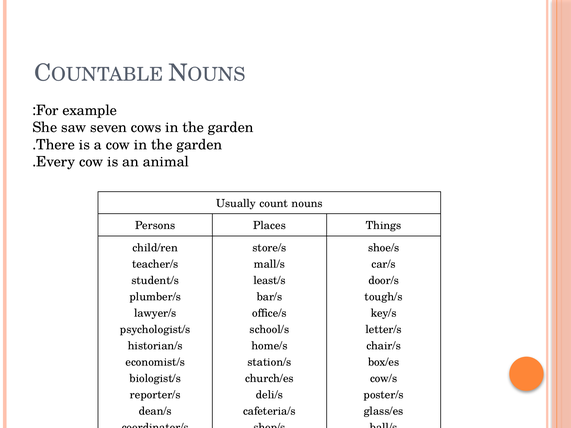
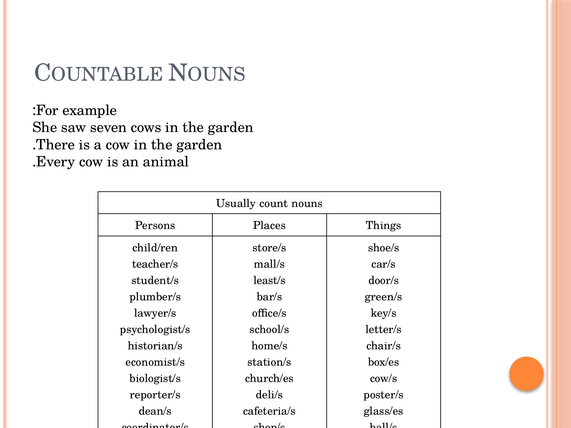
tough/s: tough/s -> green/s (384, 297)
